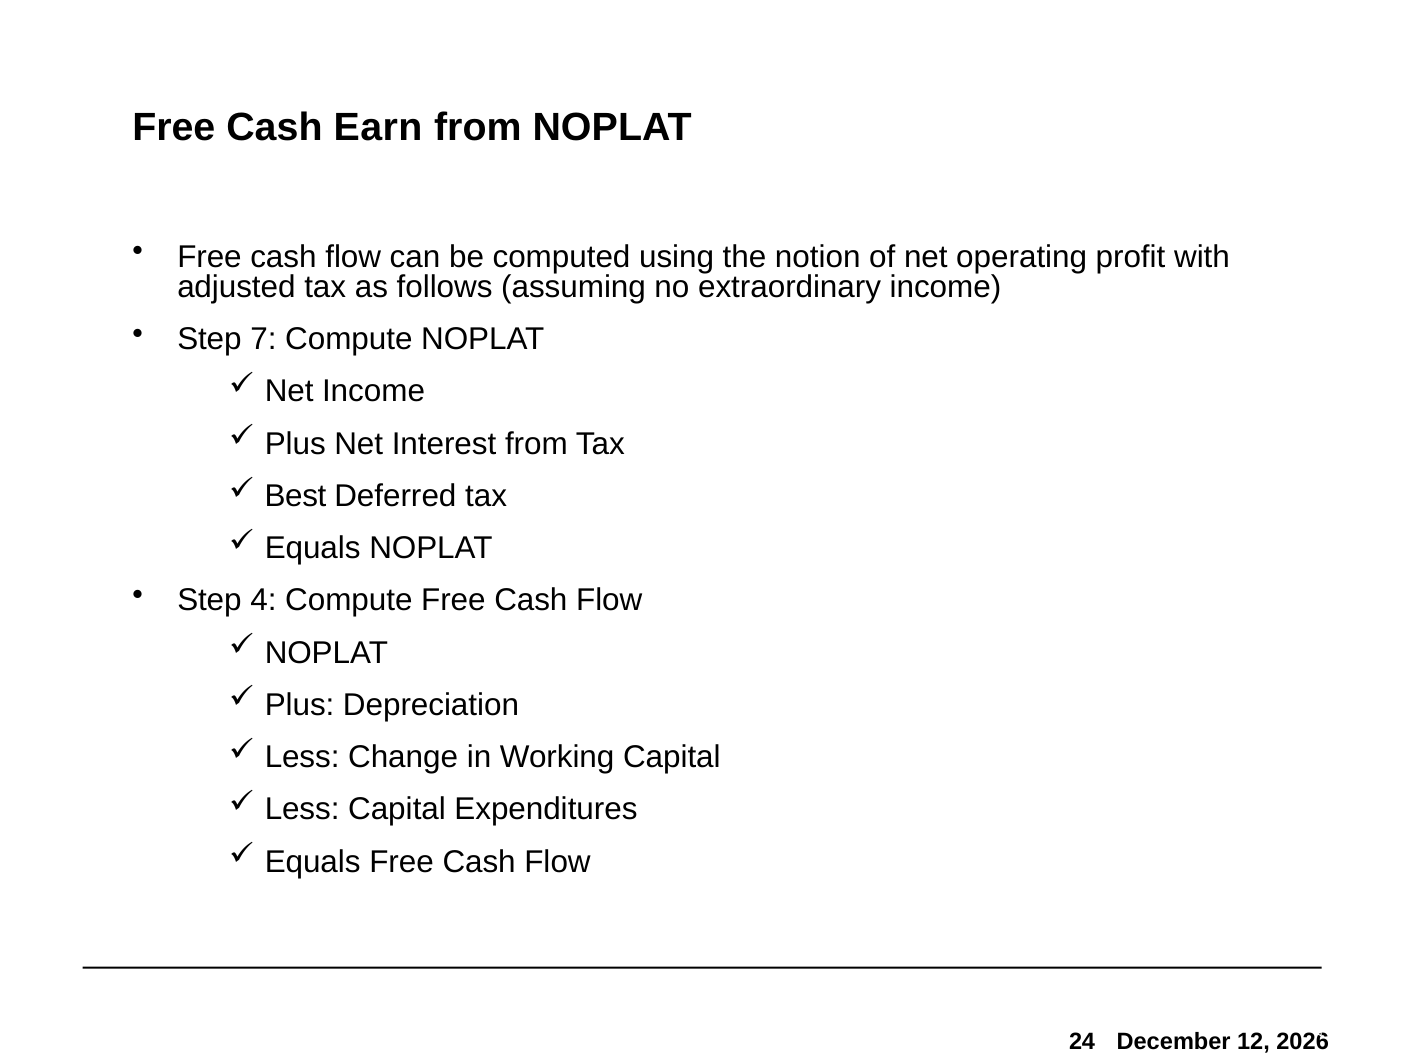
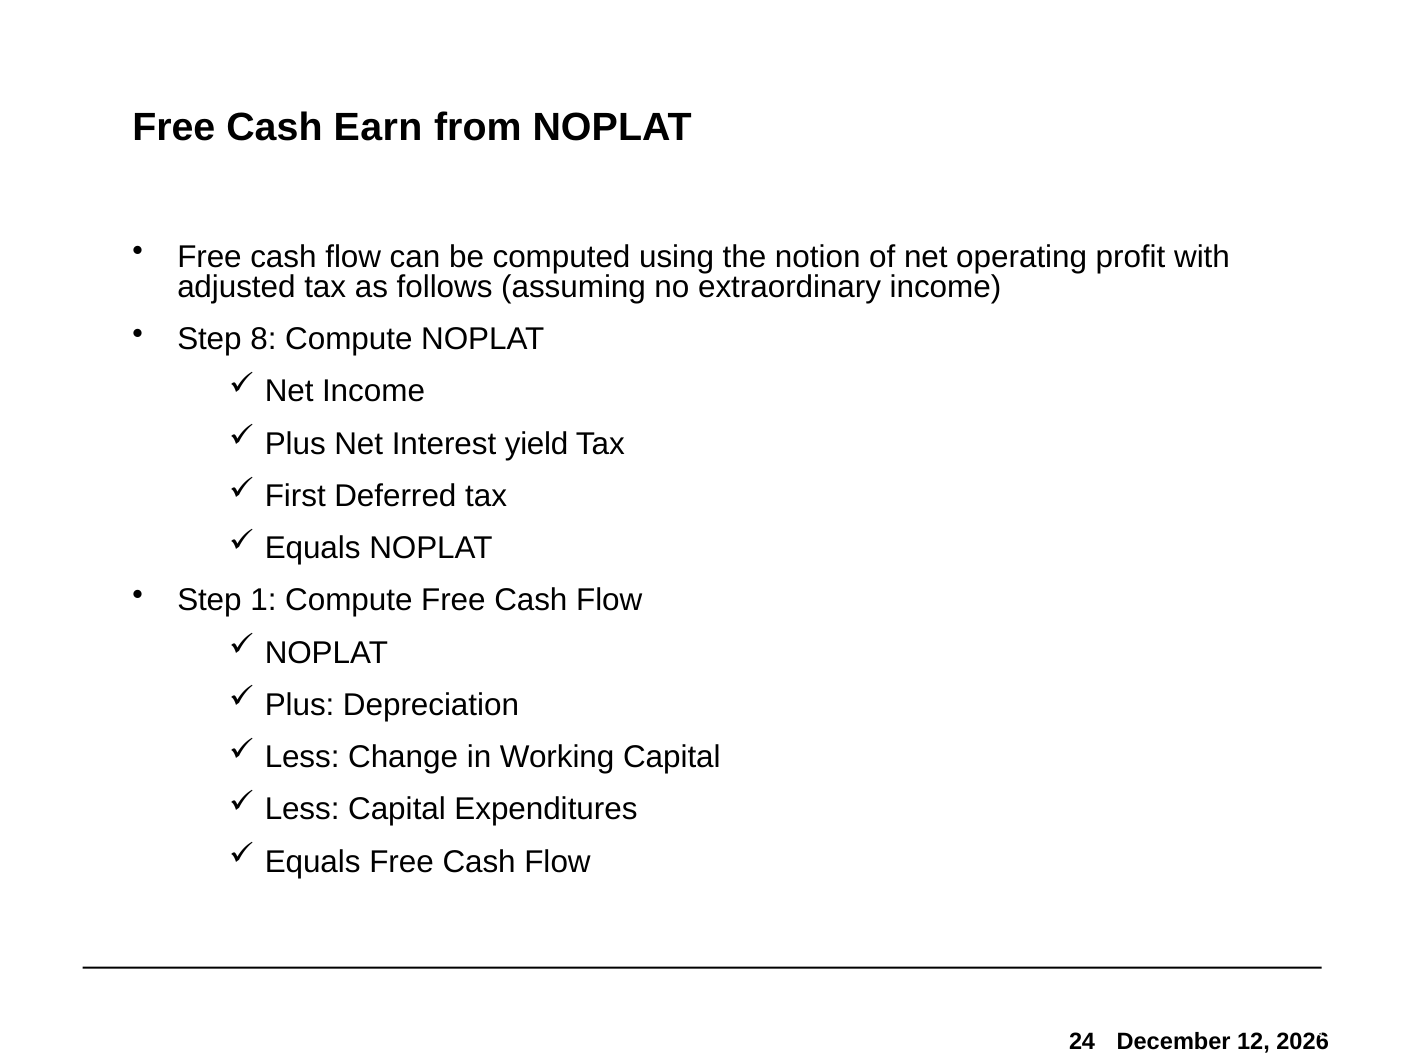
7: 7 -> 8 (263, 339)
Interest from: from -> yield (537, 444)
Best: Best -> First (295, 496)
4: 4 -> 1 (263, 601)
